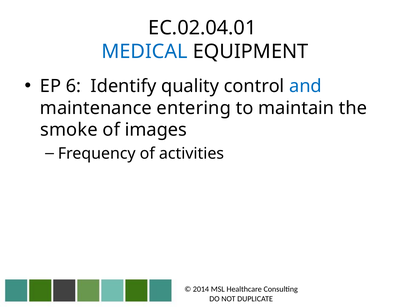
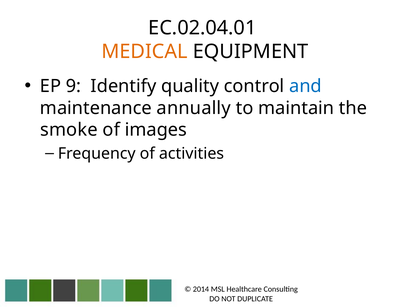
MEDICAL colour: blue -> orange (145, 52)
6: 6 -> 9 (74, 86)
entering: entering -> annually (194, 108)
